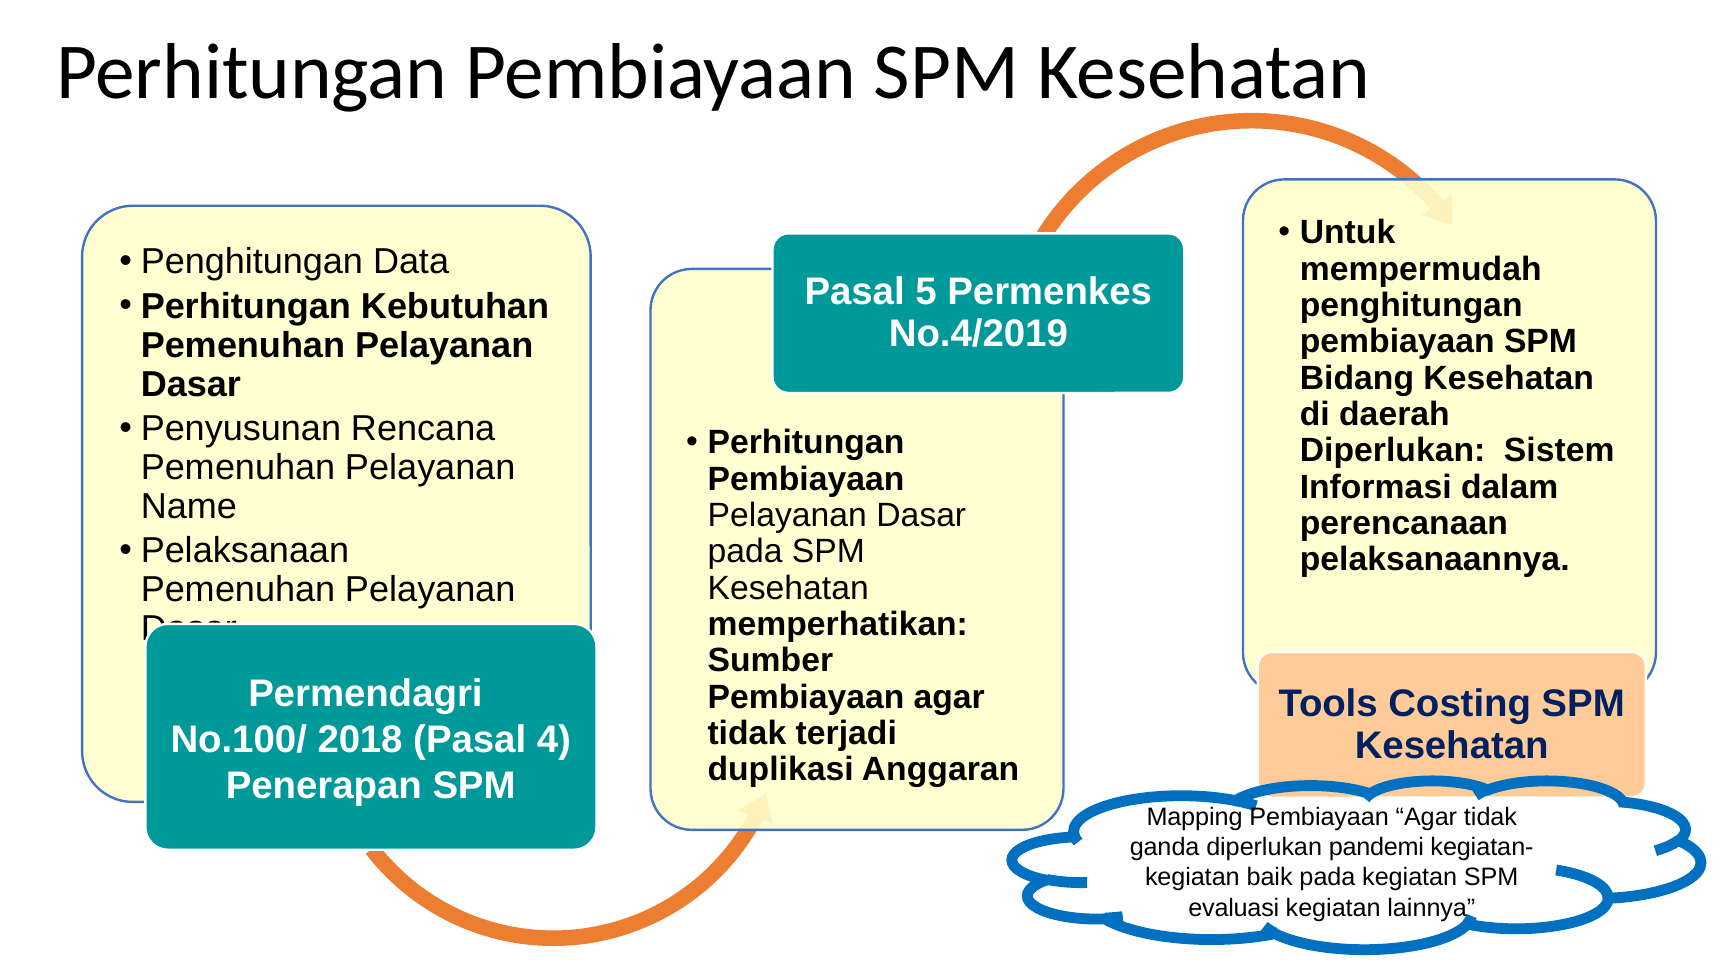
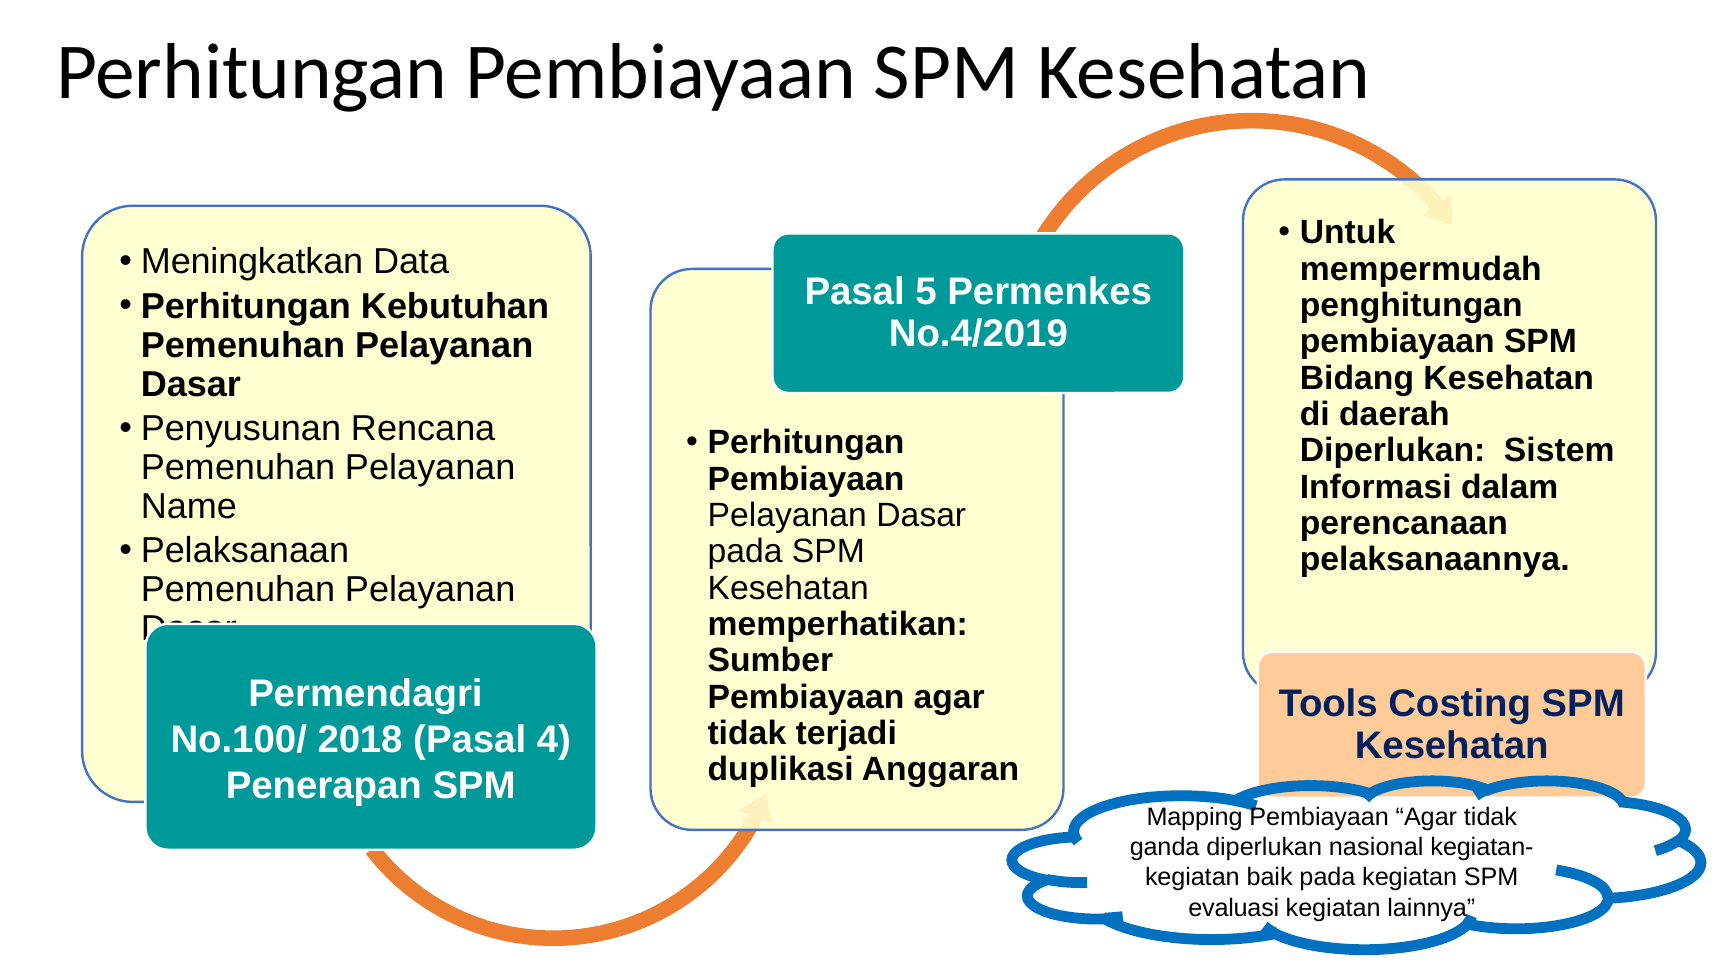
Penghitungan: Penghitungan -> Meningkatkan (252, 262)
pandemi: pandemi -> nasional (1376, 848)
